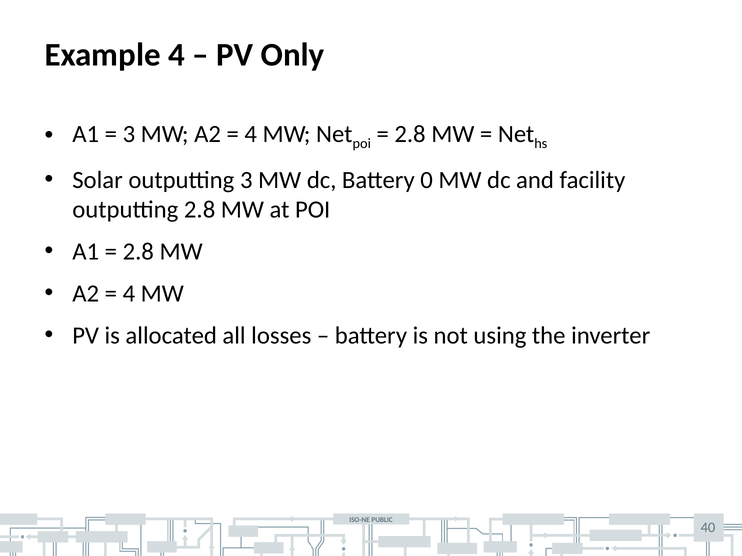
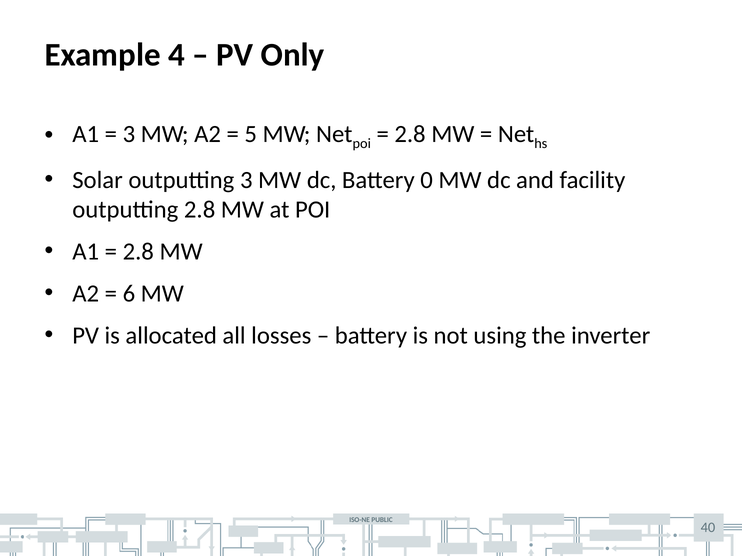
4: 4 -> 5 (251, 134)
4: 4 -> 6 (129, 294)
